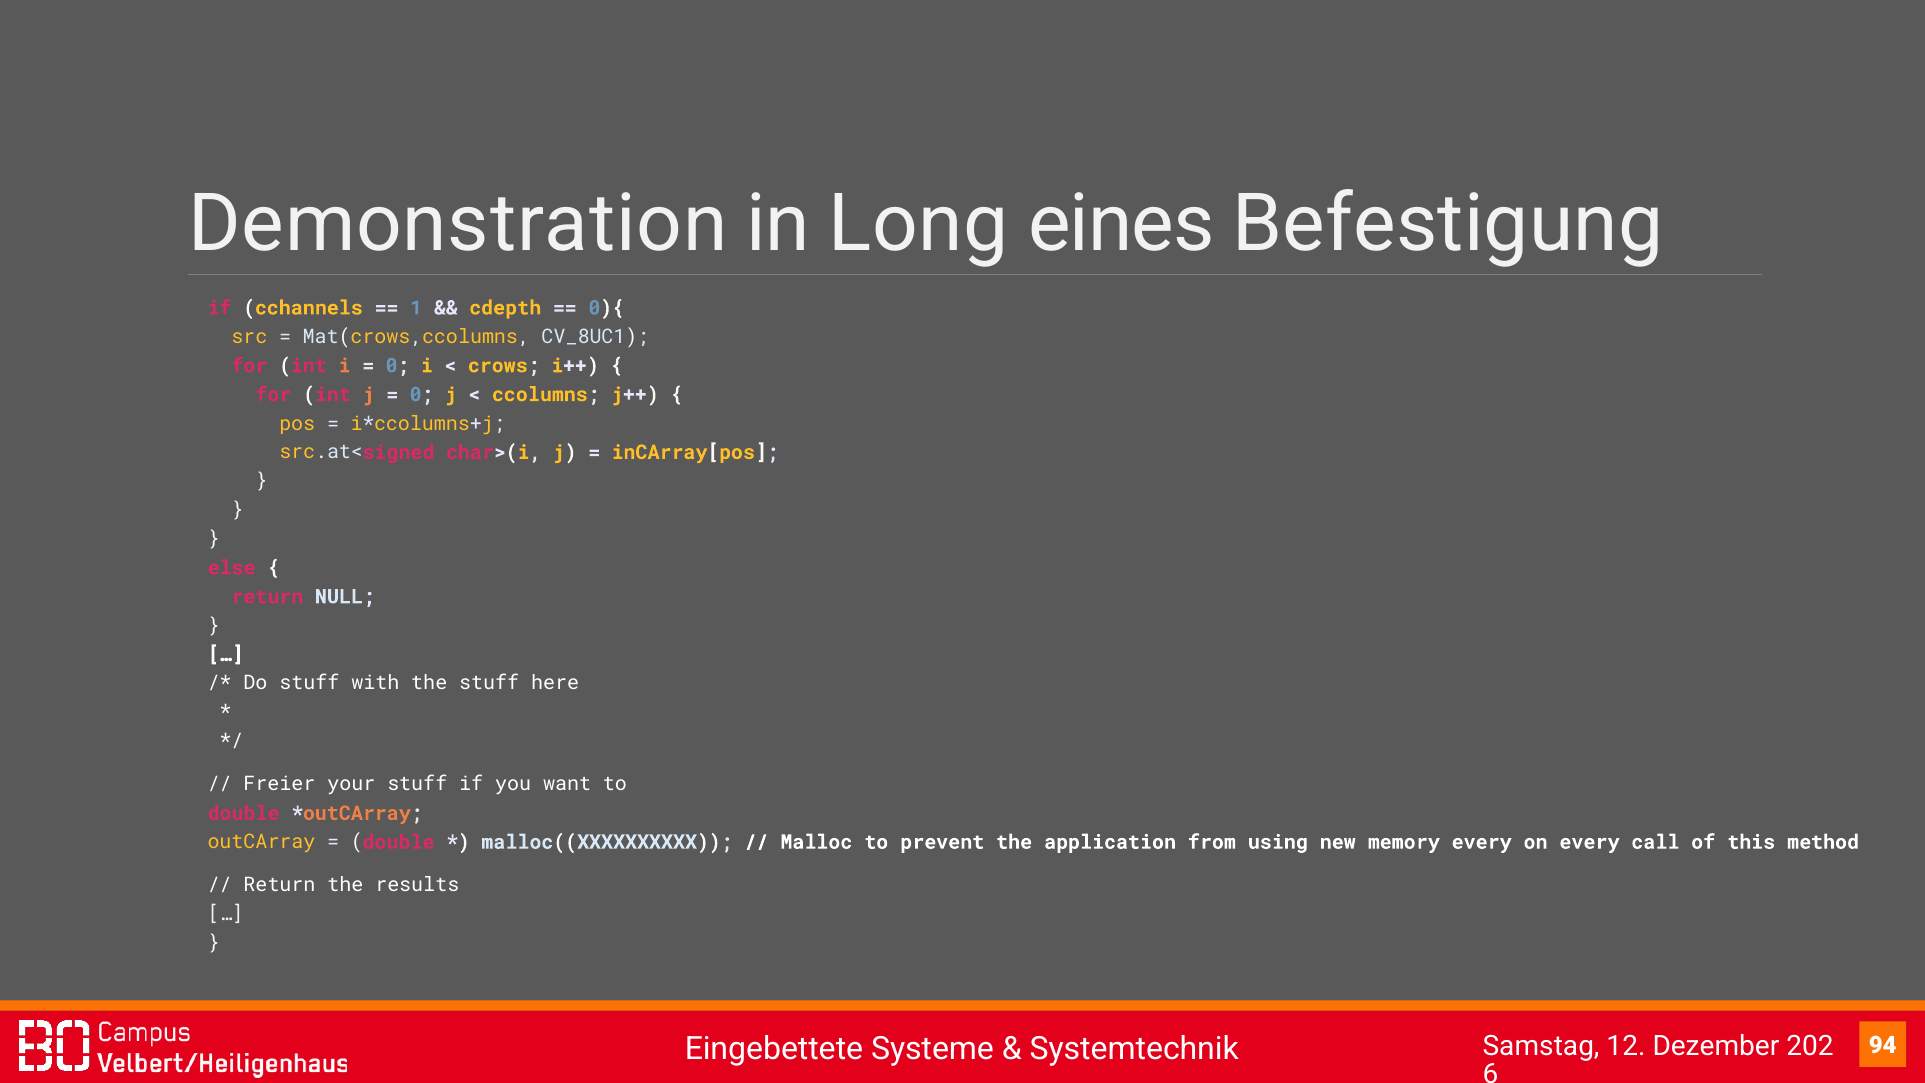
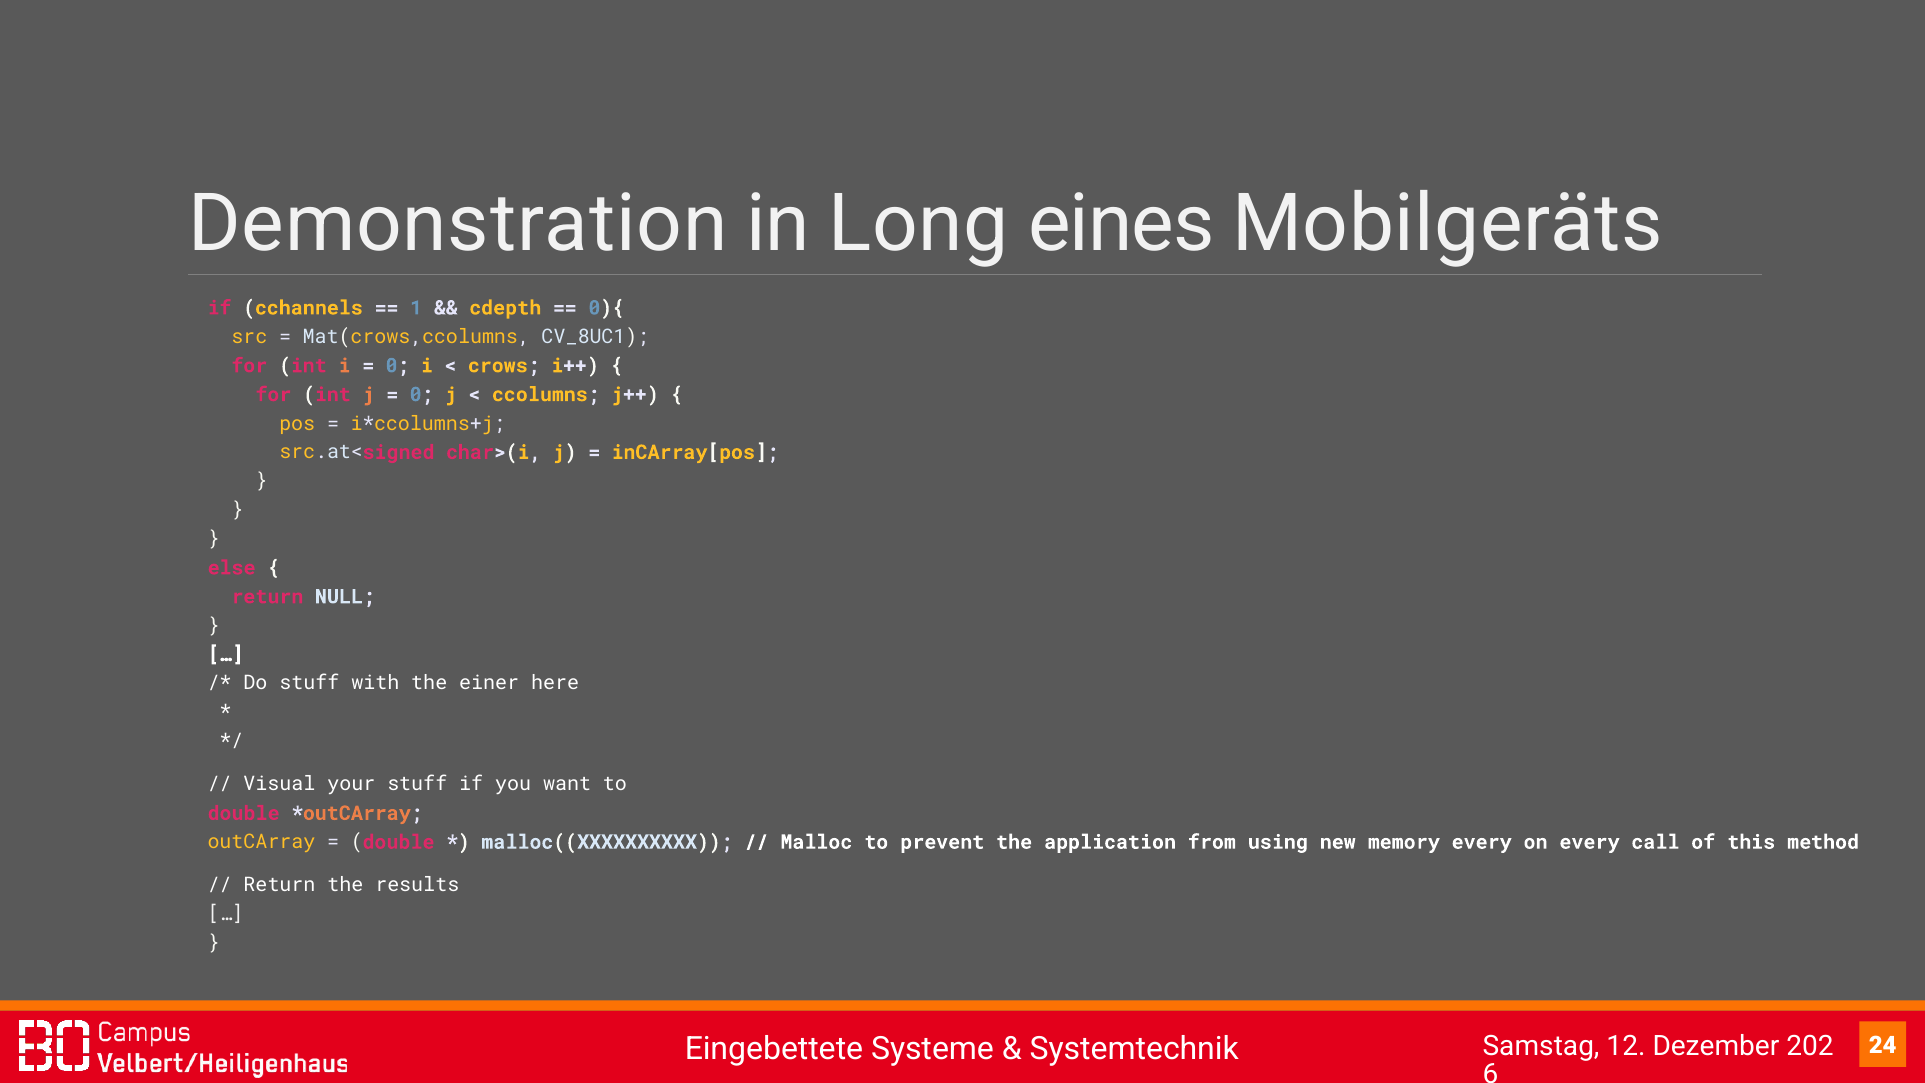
Befestigung: Befestigung -> Mobilgeräts (1448, 224)
the stuff: stuff -> einer (489, 683)
Freier: Freier -> Visual (279, 784)
94: 94 -> 24 (1883, 1046)
